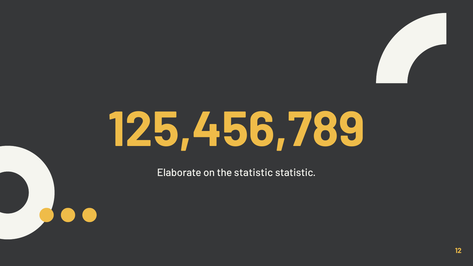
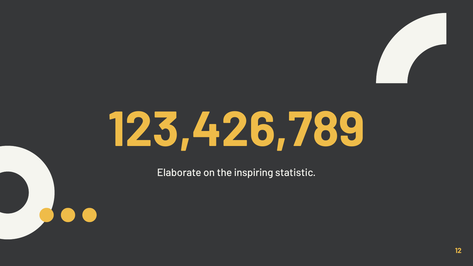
125,456,789: 125,456,789 -> 123,426,789 (237, 130)
the statistic: statistic -> inspiring (254, 173)
